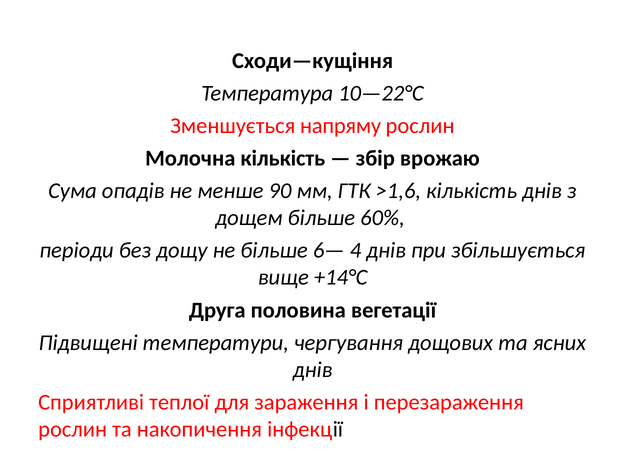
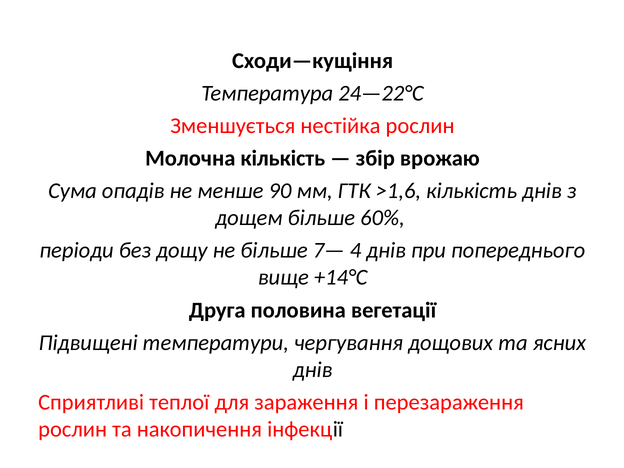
10—22°С: 10—22°С -> 24—22°С (381, 93)
напряму: напряму -> нестійка (340, 126)
6—: 6— -> 7— (329, 250)
збільшується: збільшується -> попереднього (518, 250)
